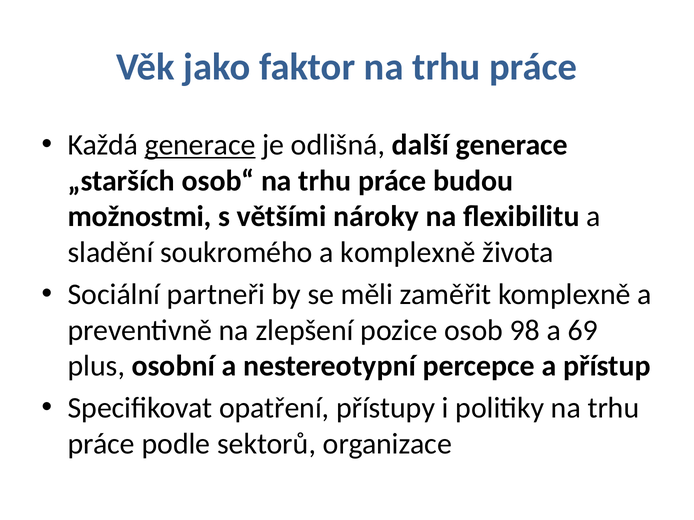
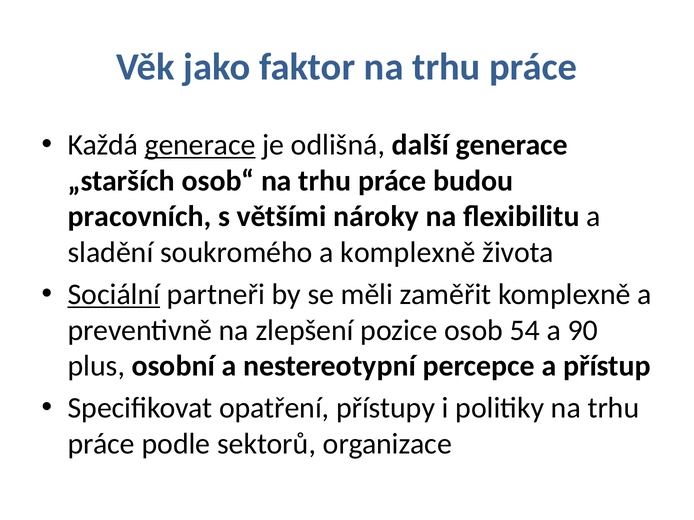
možnostmi: možnostmi -> pracovních (140, 217)
Sociální underline: none -> present (114, 295)
98: 98 -> 54 (525, 330)
69: 69 -> 90 (583, 330)
